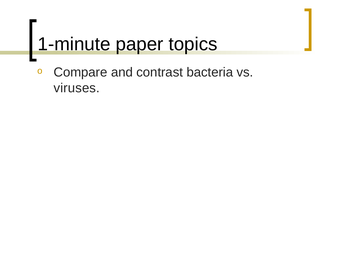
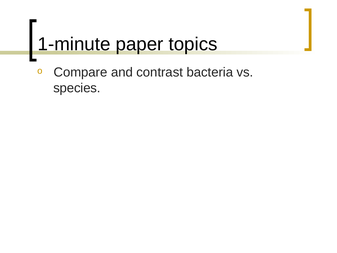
viruses: viruses -> species (77, 88)
